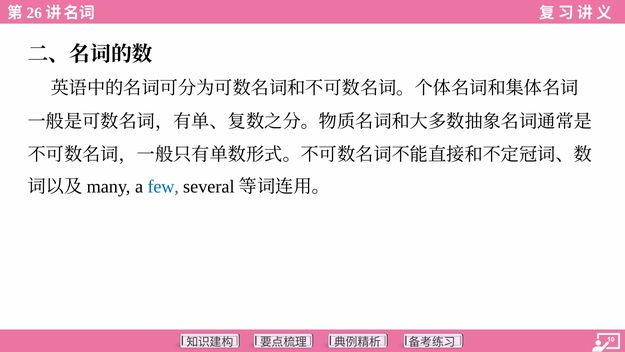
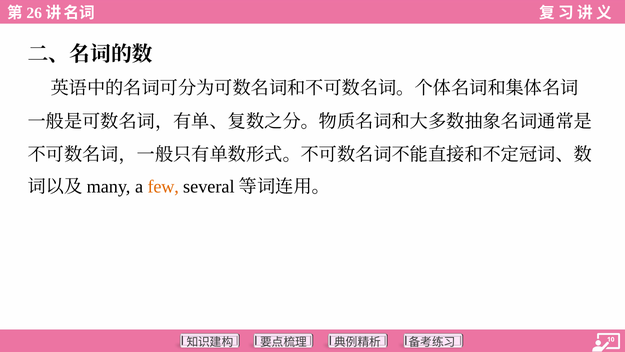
few colour: blue -> orange (163, 187)
